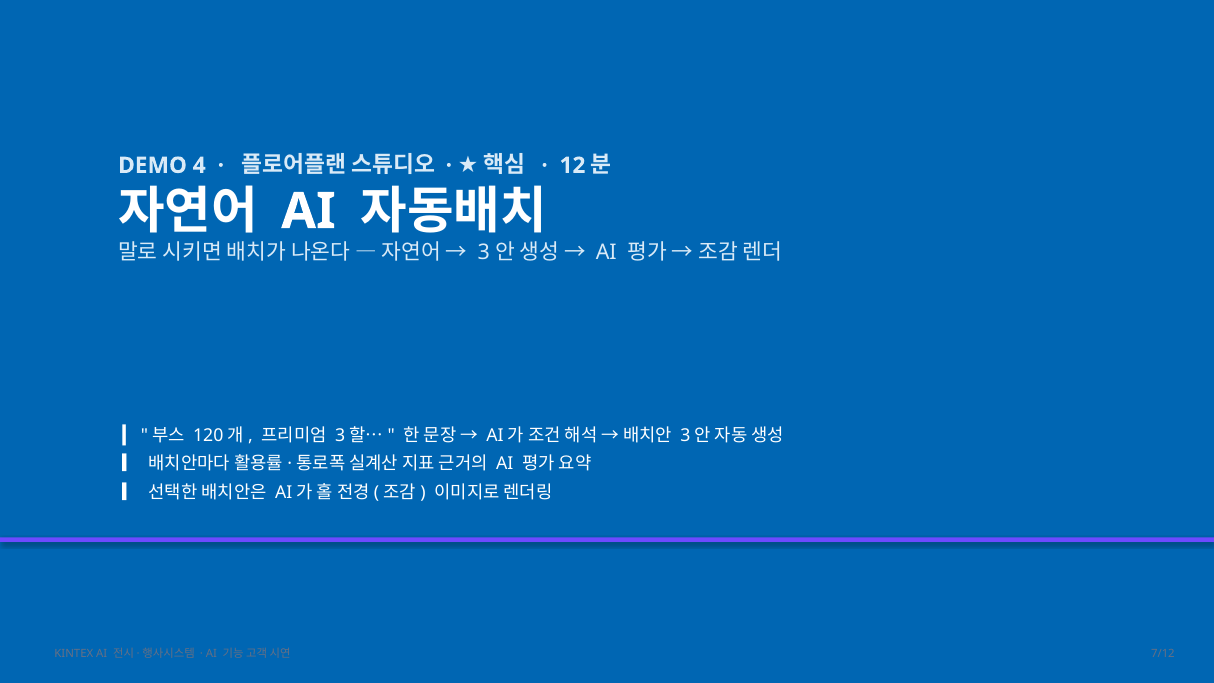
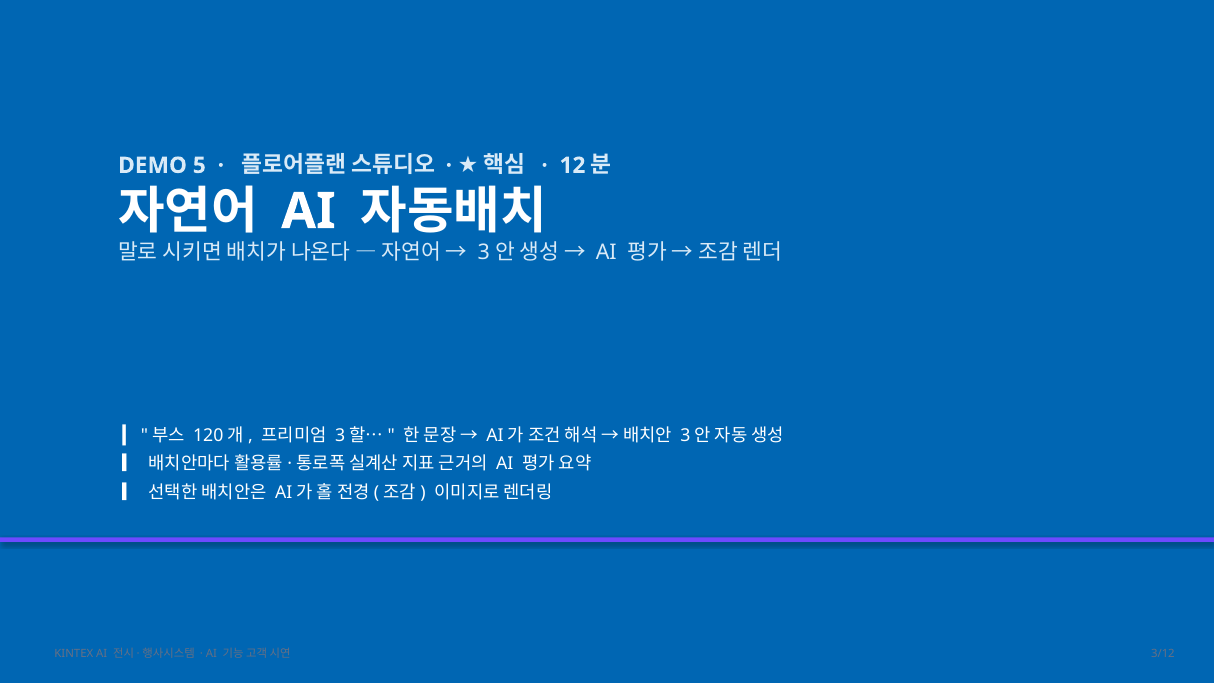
4: 4 -> 5 (199, 165)
7/12: 7/12 -> 3/12 (1163, 654)
